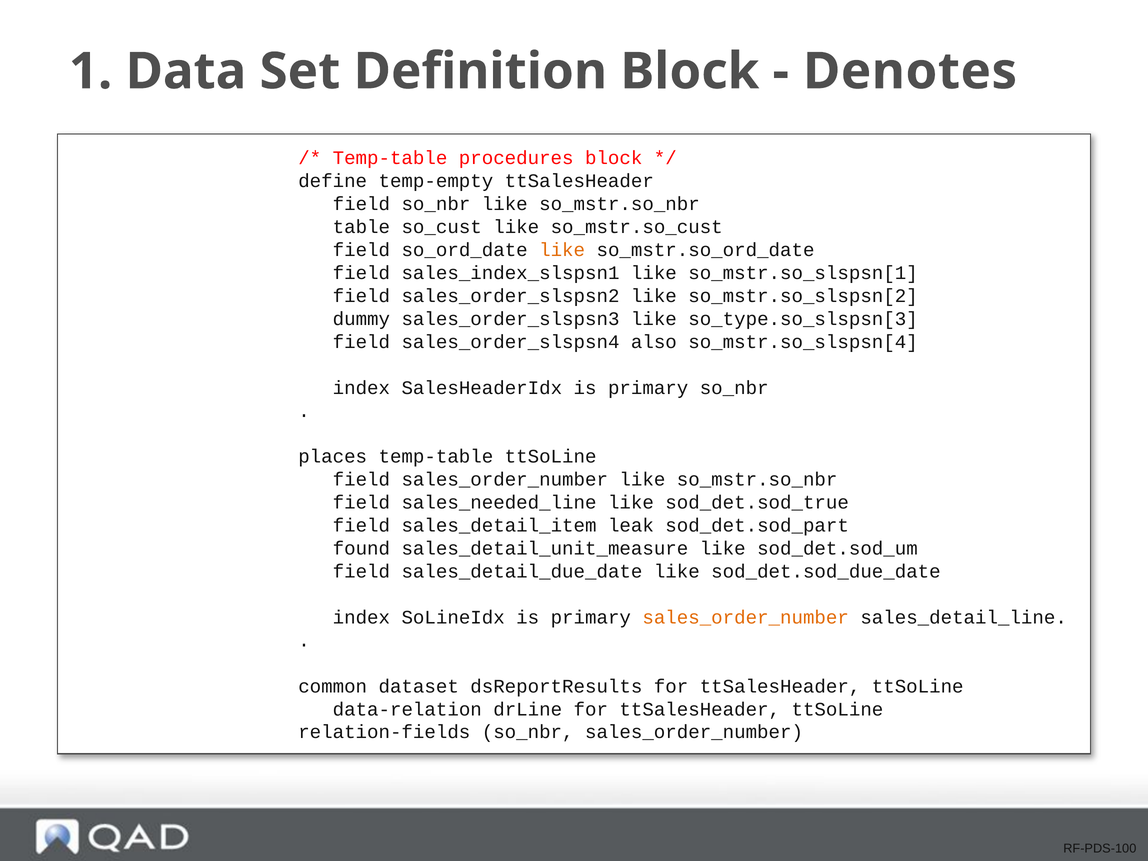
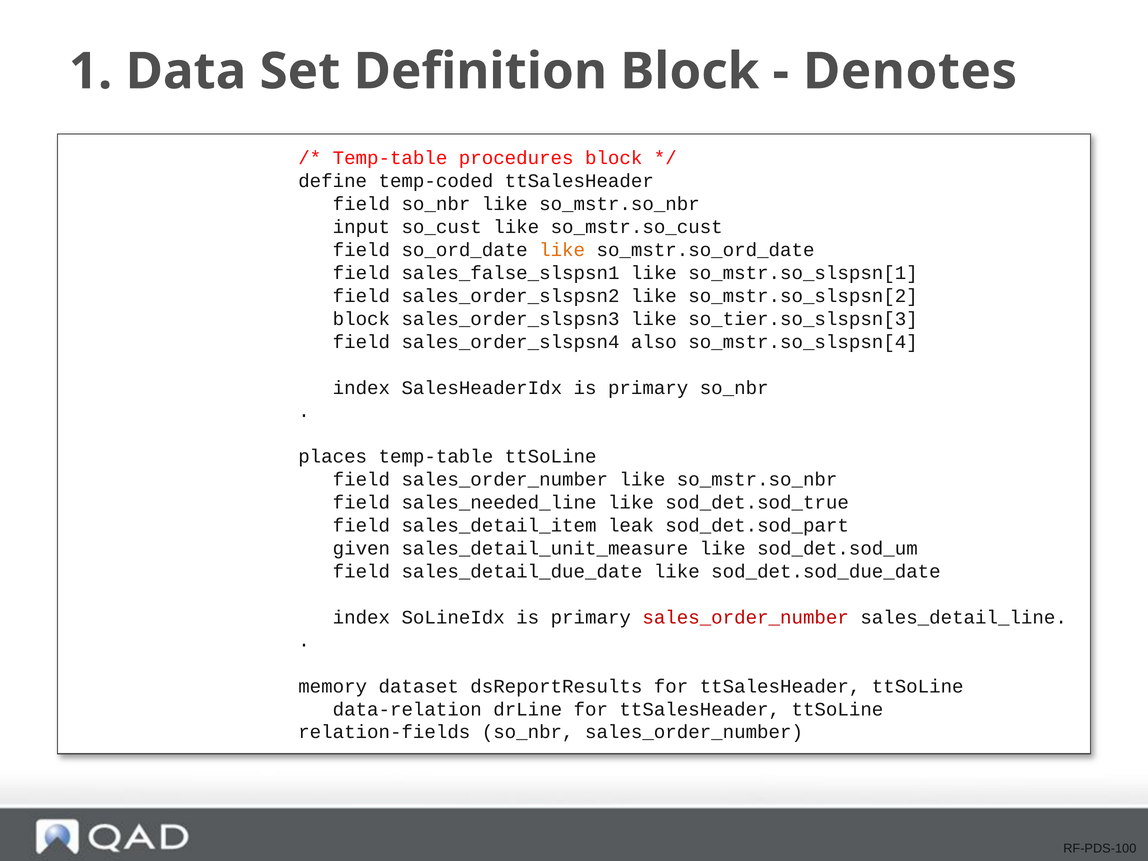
temp-empty: temp-empty -> temp-coded (436, 181)
table: table -> input (361, 227)
sales_index_slspsn1: sales_index_slspsn1 -> sales_false_slspsn1 (511, 273)
dummy: dummy -> block (361, 319)
so_type.so_slspsn[3: so_type.so_slspsn[3 -> so_tier.so_slspsn[3 (803, 319)
found: found -> given (361, 548)
sales_order_number colour: orange -> red (746, 617)
common: common -> memory (333, 686)
